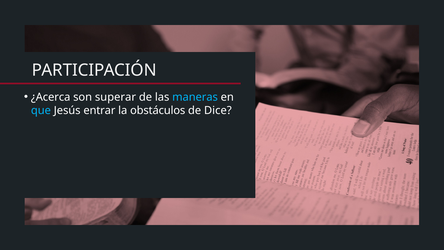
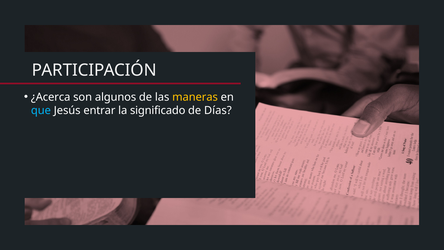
superar: superar -> algunos (116, 97)
maneras colour: light blue -> yellow (195, 97)
obstáculos: obstáculos -> significado (158, 110)
Dice: Dice -> Días (218, 110)
